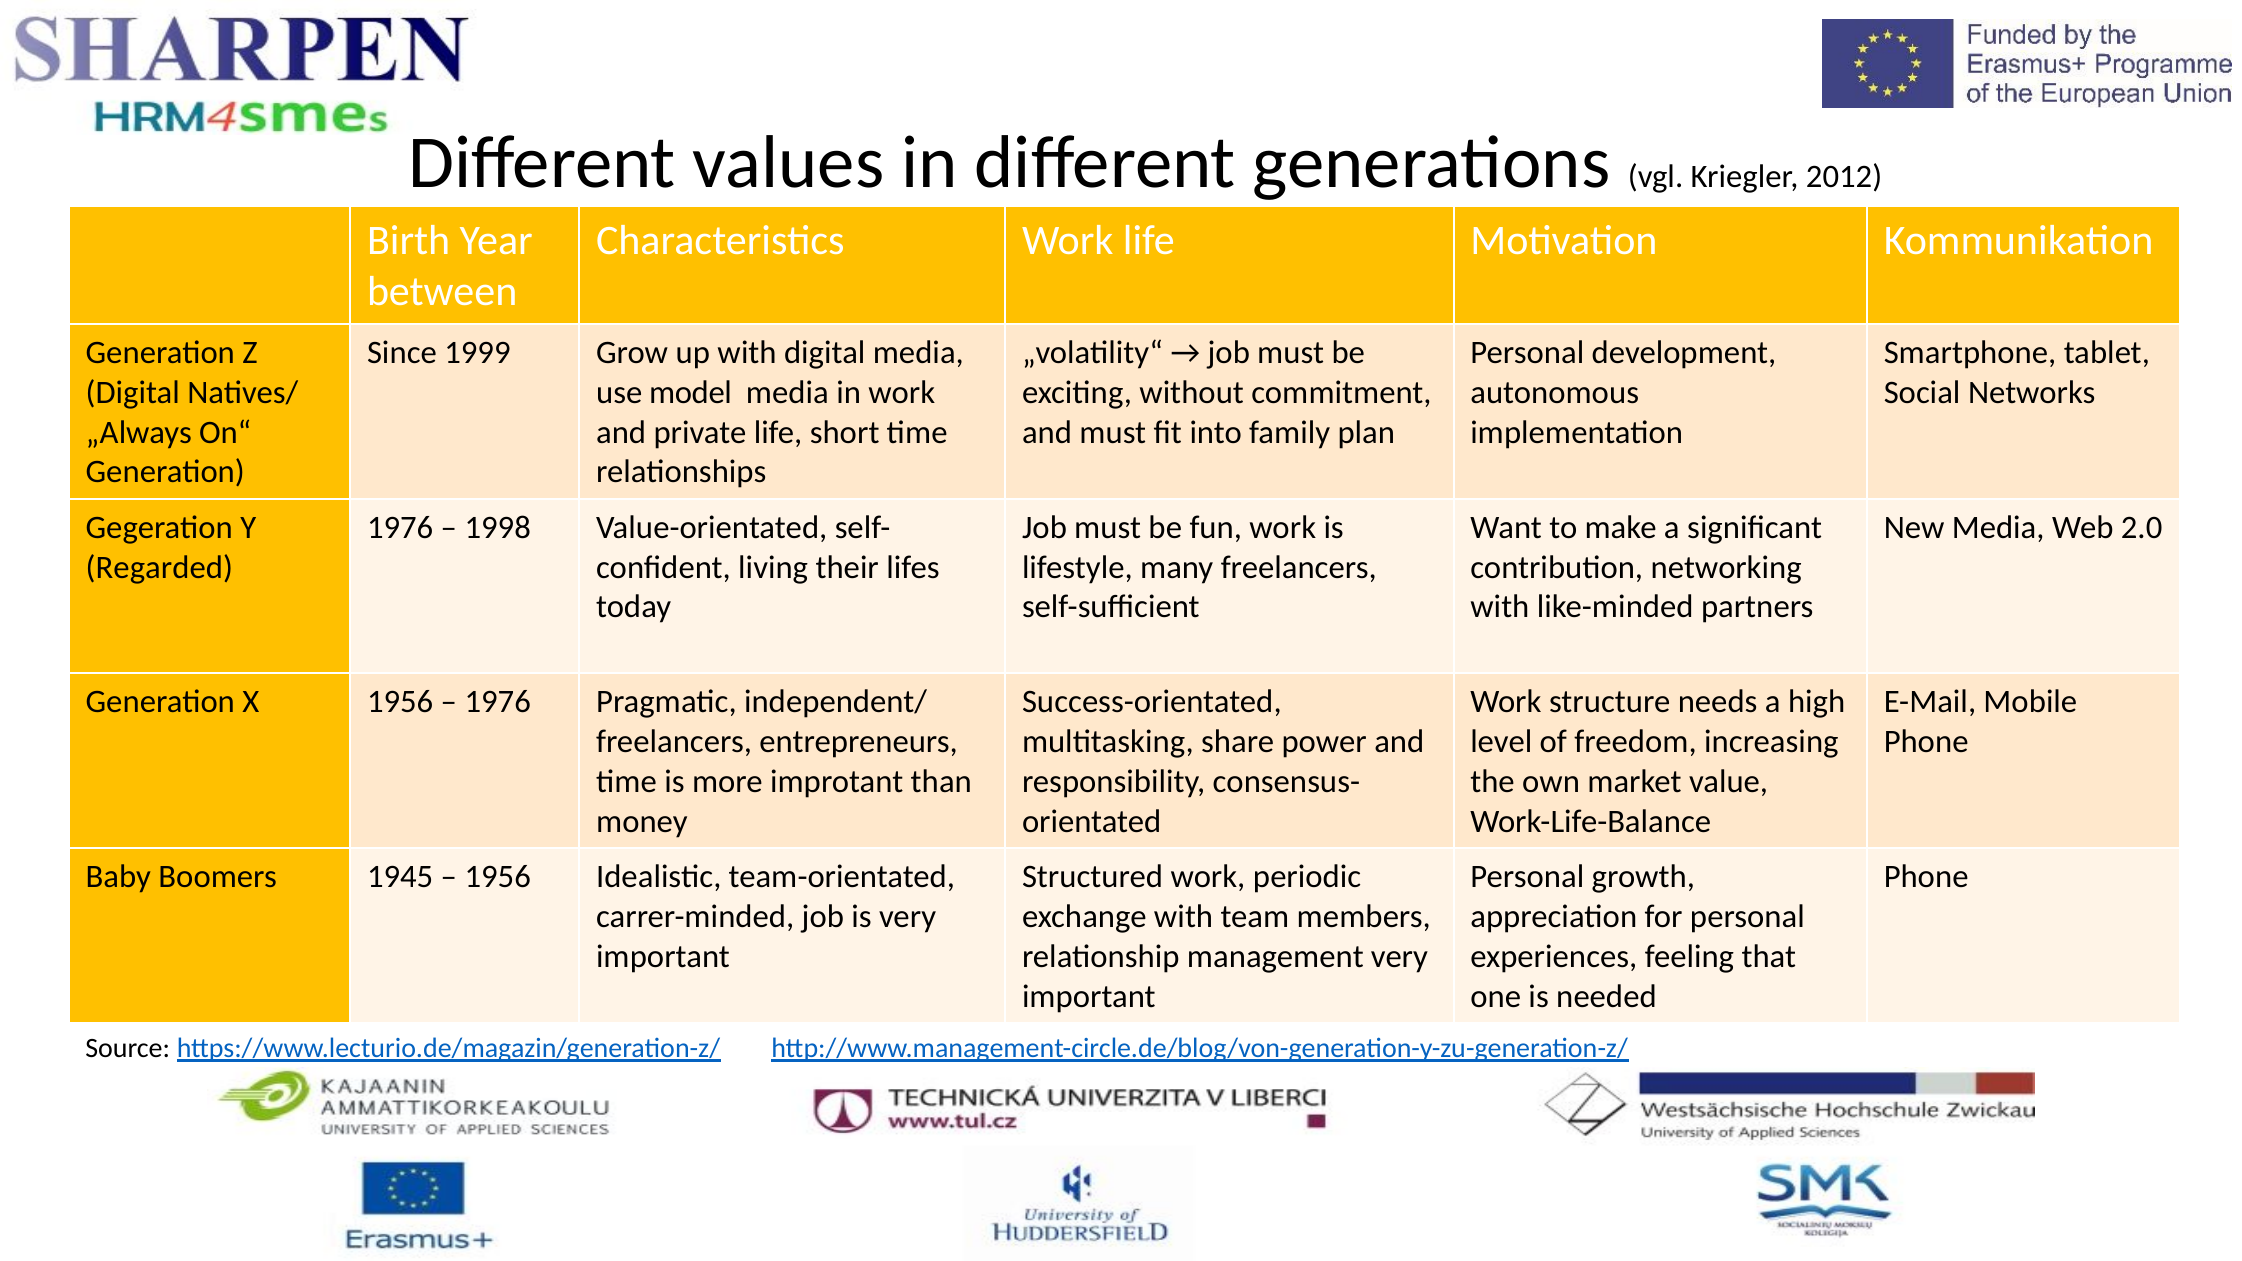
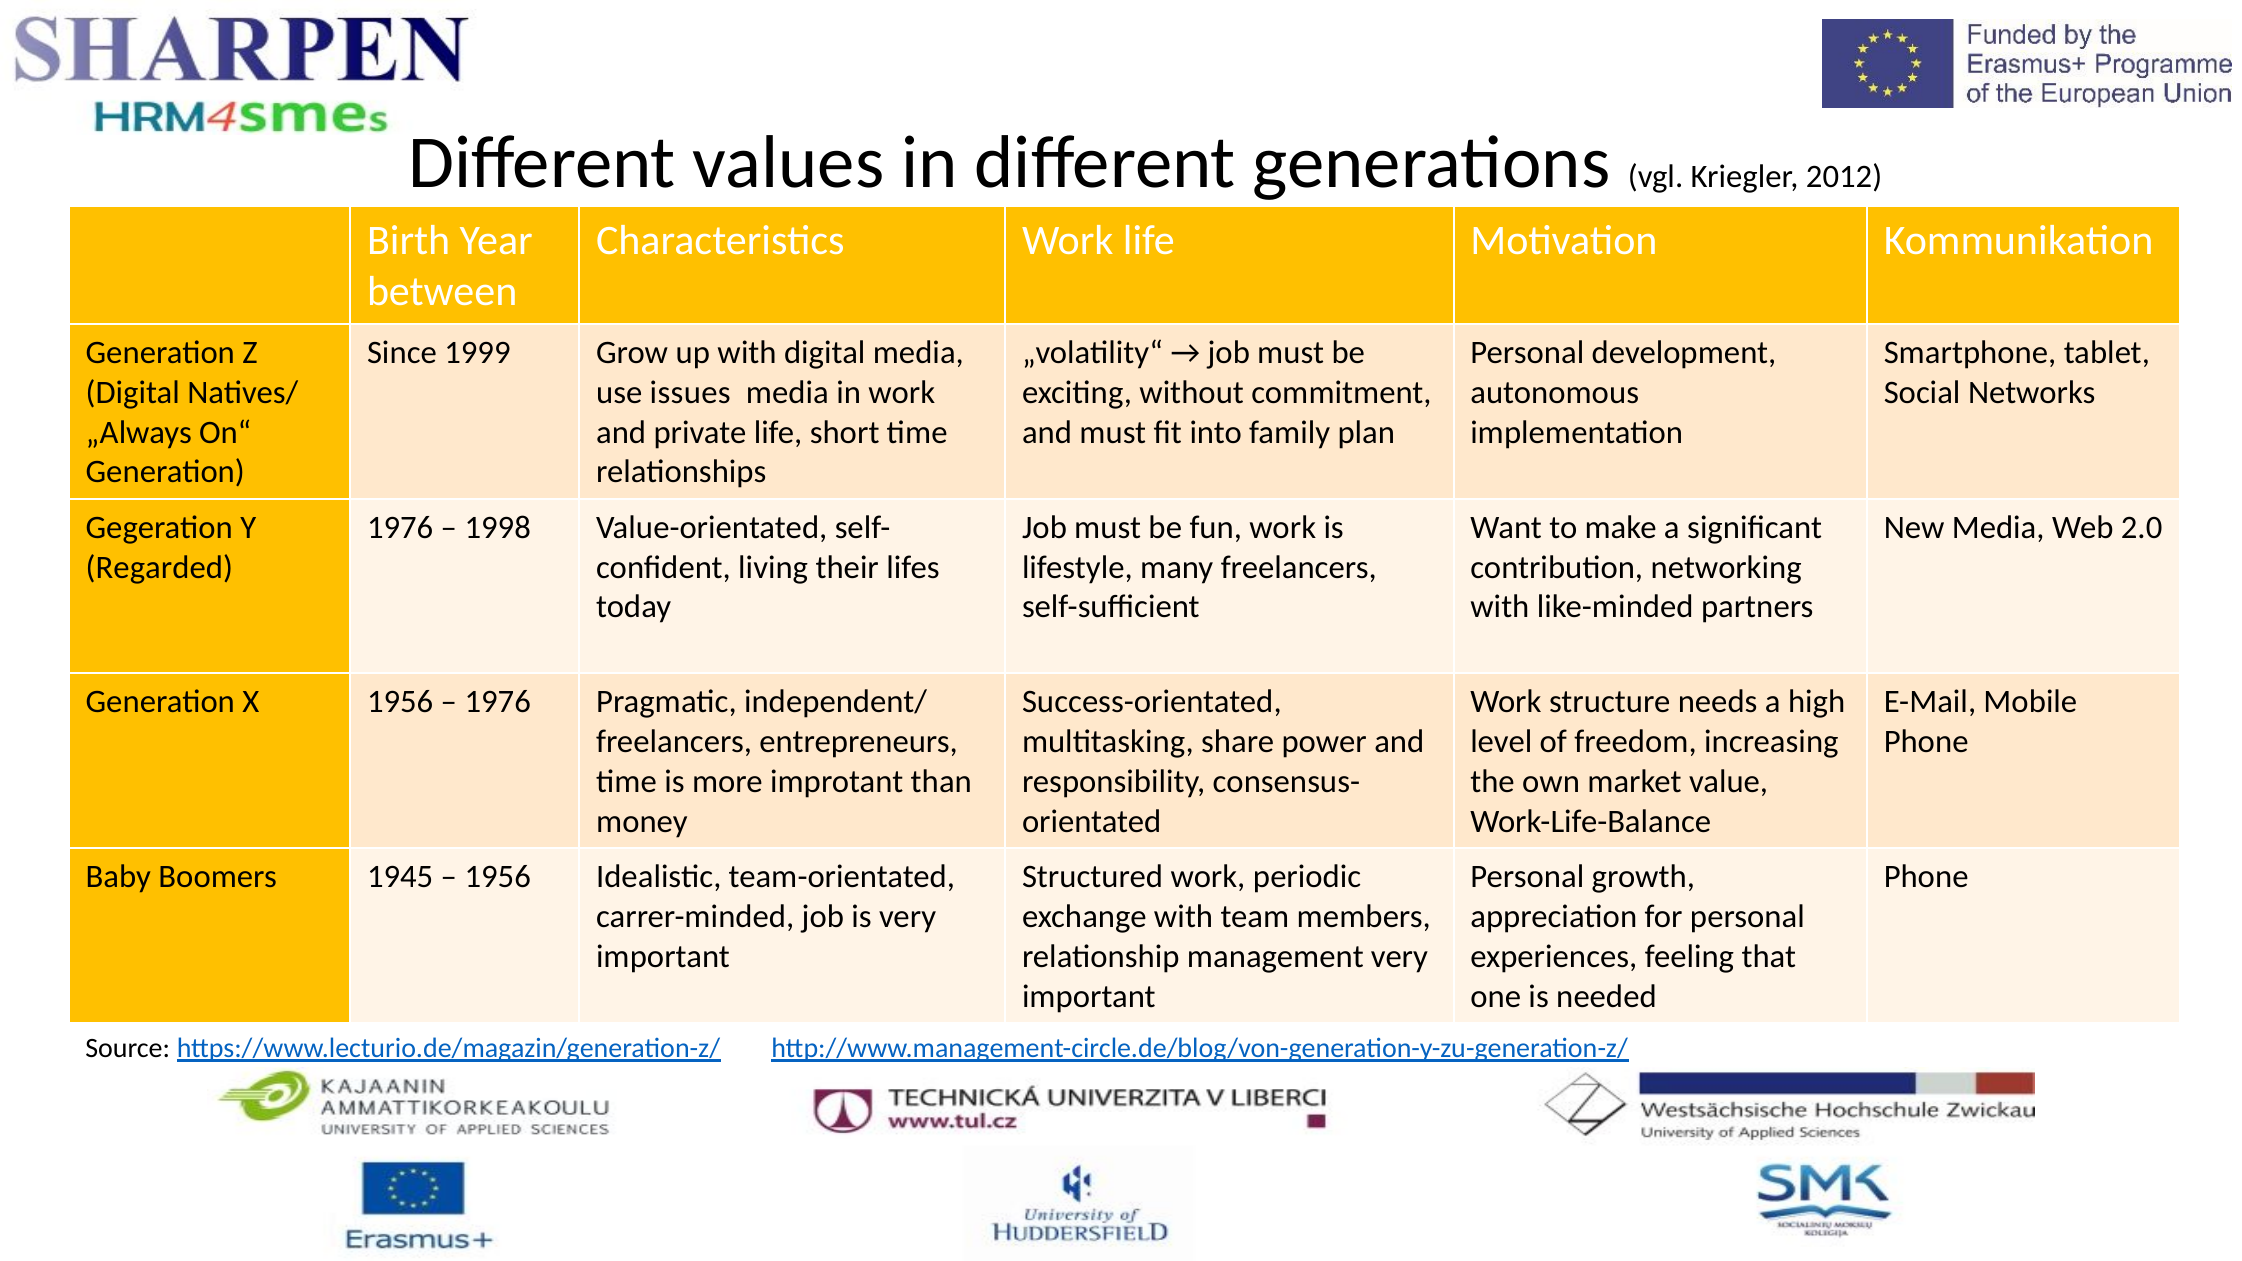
model: model -> issues (690, 393)
